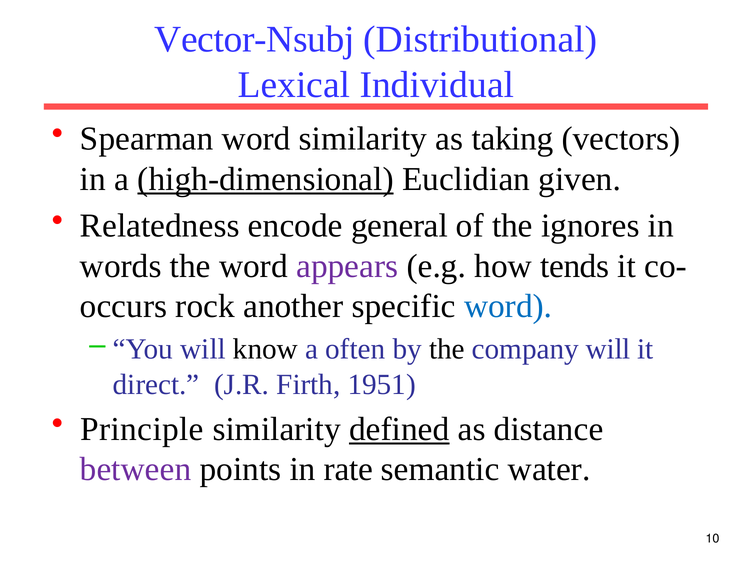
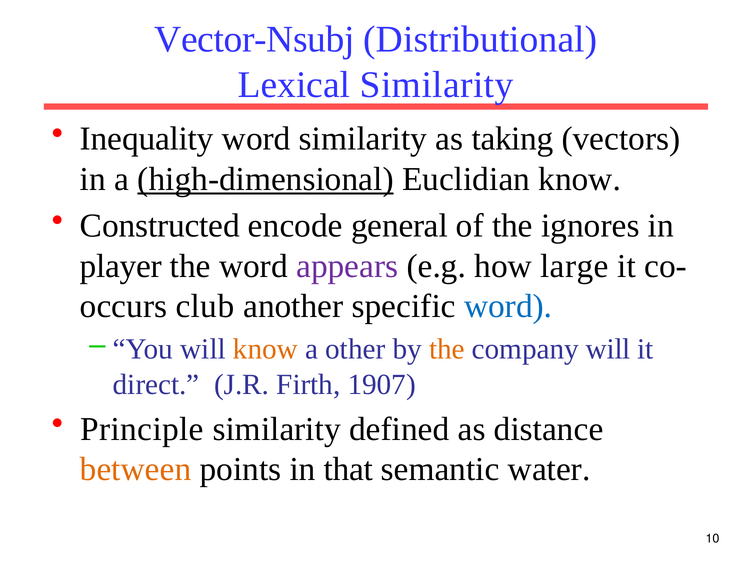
Lexical Individual: Individual -> Similarity (437, 85)
Spearman: Spearman -> Inequality (147, 139)
Euclidian given: given -> know (580, 179)
Relatedness: Relatedness -> Constructed (160, 226)
words: words -> player (121, 266)
tends: tends -> large (574, 266)
rock: rock -> club (205, 306)
know colour: black -> orange (265, 349)
often: often -> other (355, 349)
the colour: black -> orange (447, 349)
1951: 1951 -> 1907 (382, 384)
defined underline: present -> none (399, 429)
between colour: purple -> orange (136, 469)
rate: rate -> that (348, 469)
